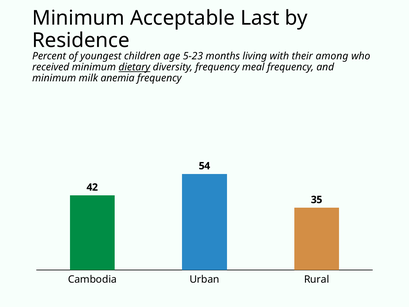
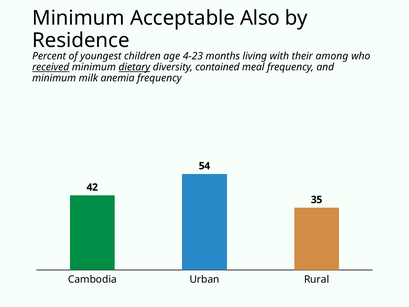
Last: Last -> Also (260, 18)
5-23: 5-23 -> 4-23 (193, 56)
received underline: none -> present (51, 67)
diversity frequency: frequency -> contained (217, 67)
